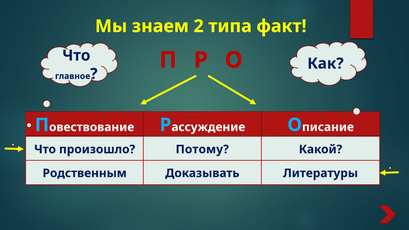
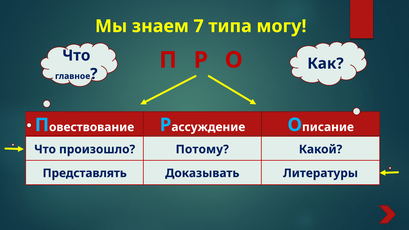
2: 2 -> 7 (199, 26)
факт: факт -> могу (281, 26)
Родственным: Родственным -> Представлять (85, 173)
